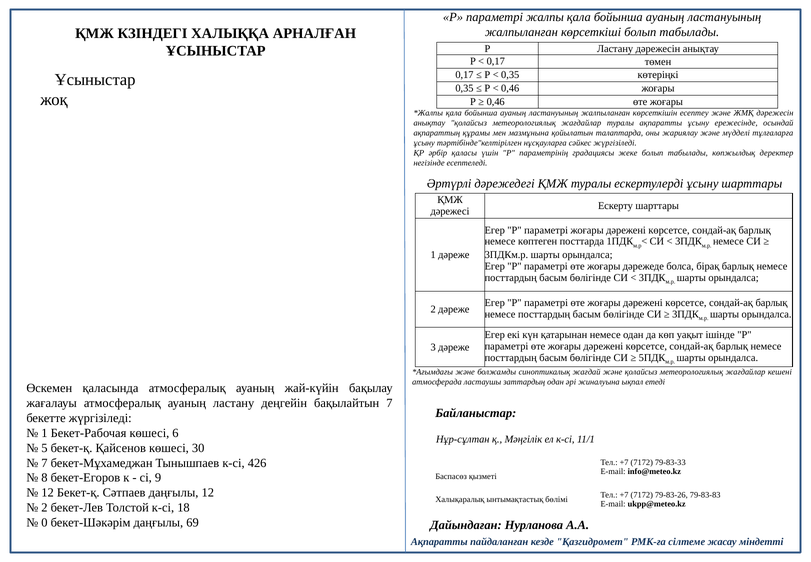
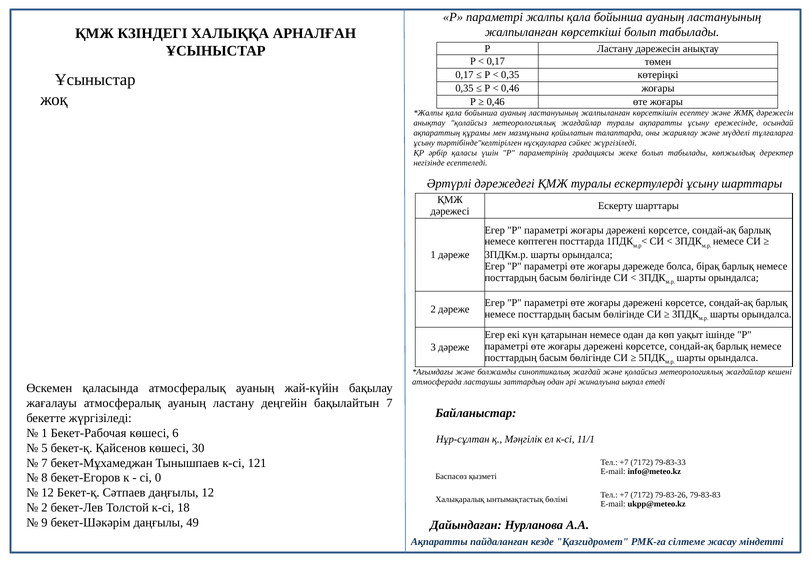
426: 426 -> 121 (257, 462)
9: 9 -> 0 (158, 477)
0: 0 -> 9 (44, 522)
69: 69 -> 49 (193, 522)
